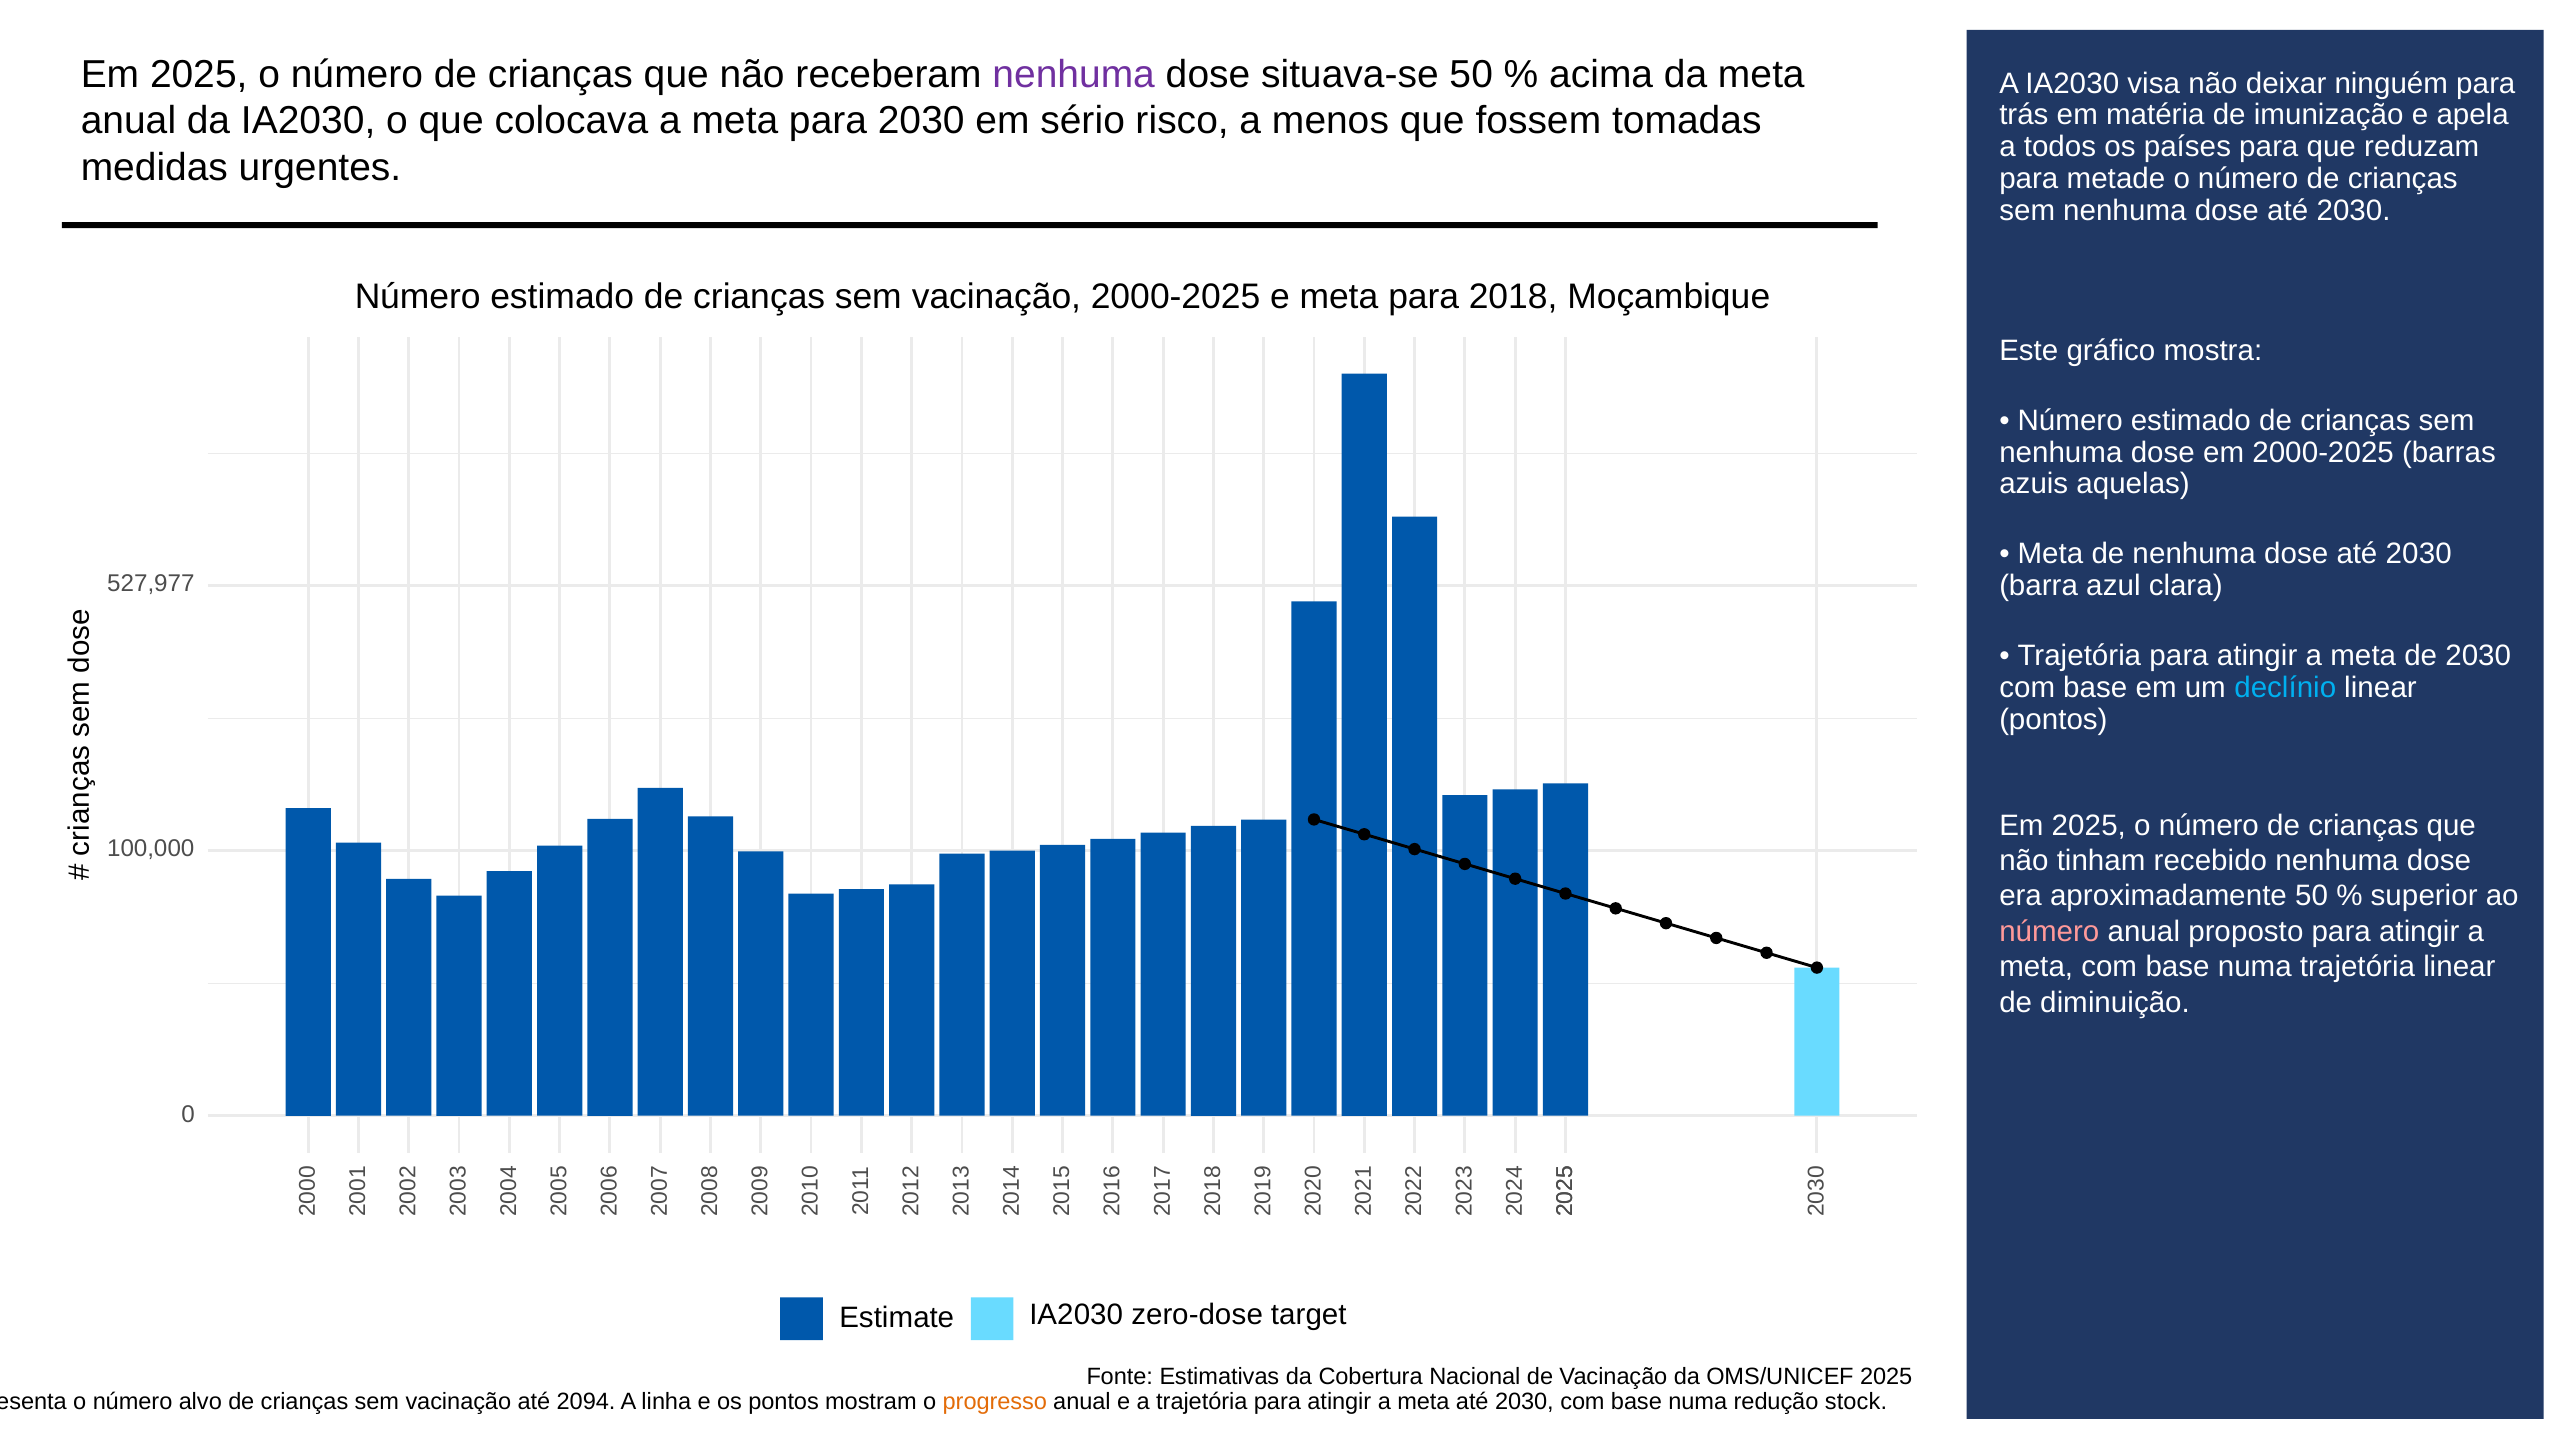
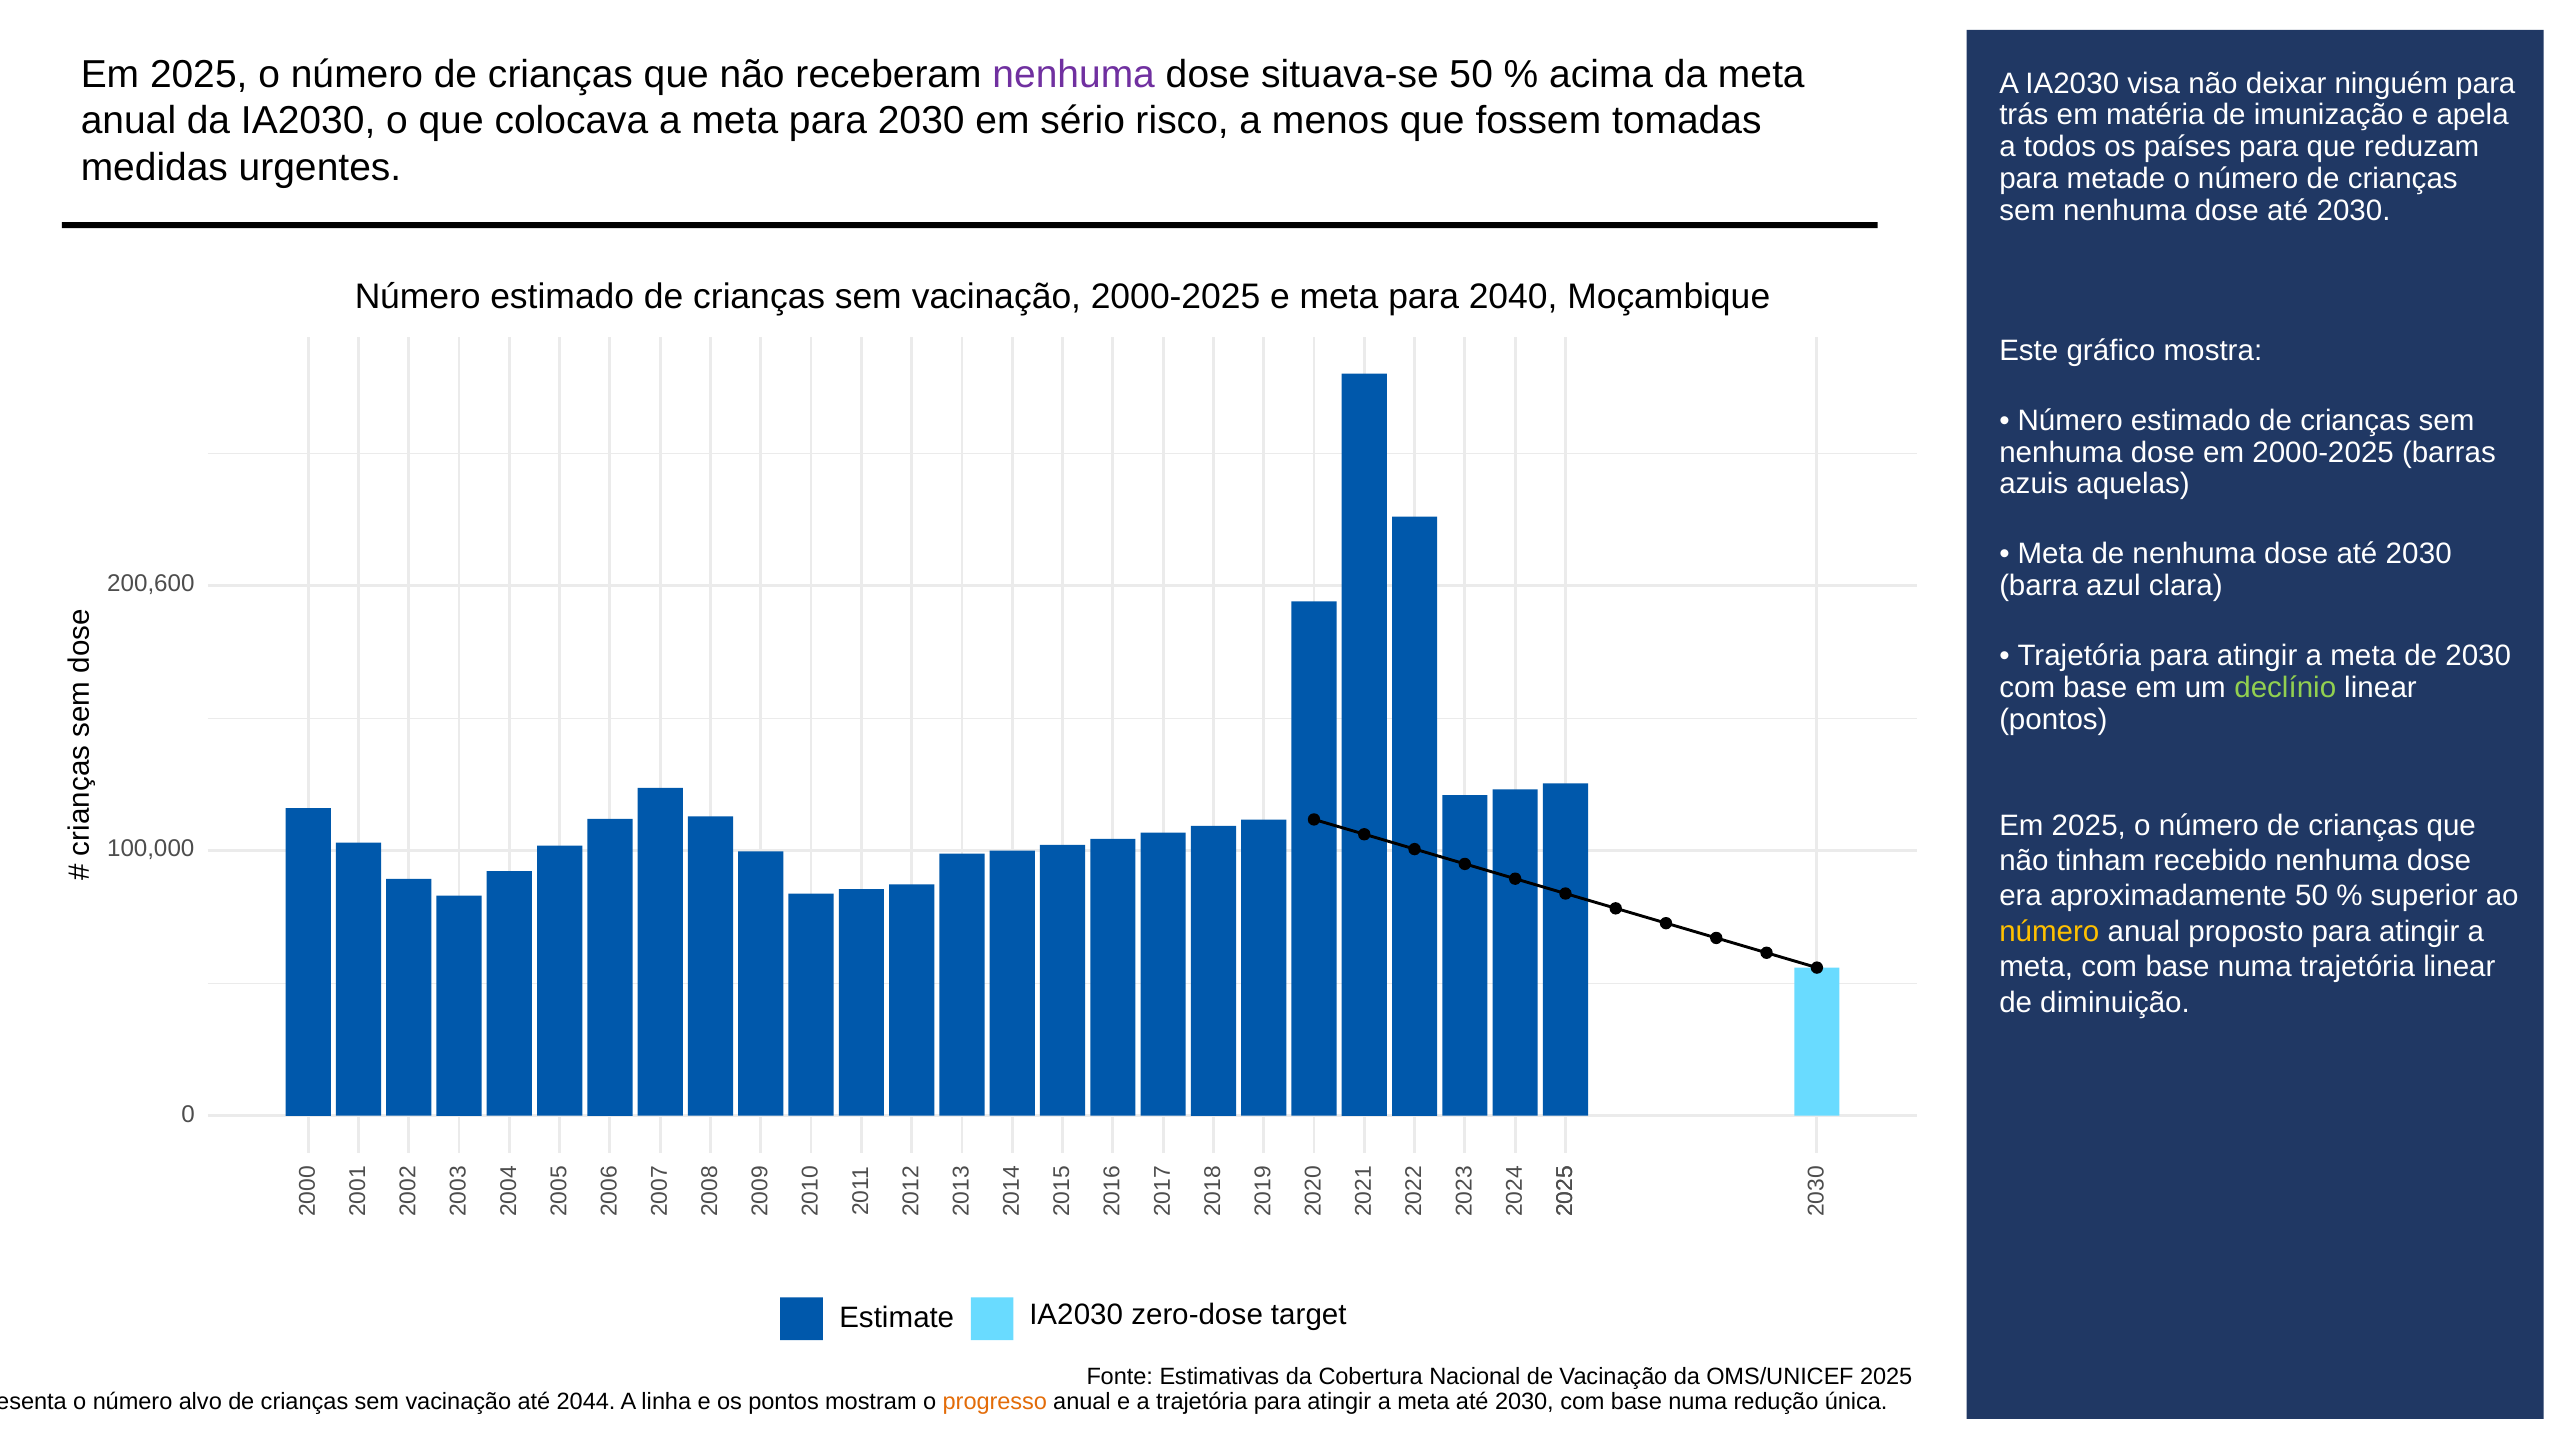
2018: 2018 -> 2040 (1513, 297)
527,977: 527,977 -> 200,600 (151, 583)
declínio colour: light blue -> light green (2285, 688)
número colour: pink -> yellow (2049, 932)
2094: 2094 -> 2044 (586, 1402)
stock: stock -> única (1856, 1402)
